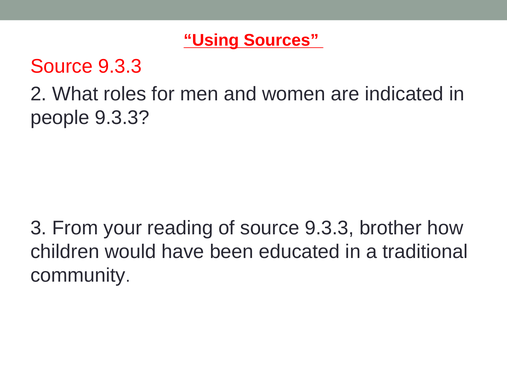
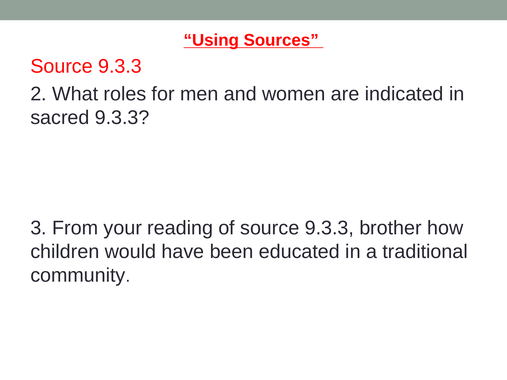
people: people -> sacred (60, 118)
